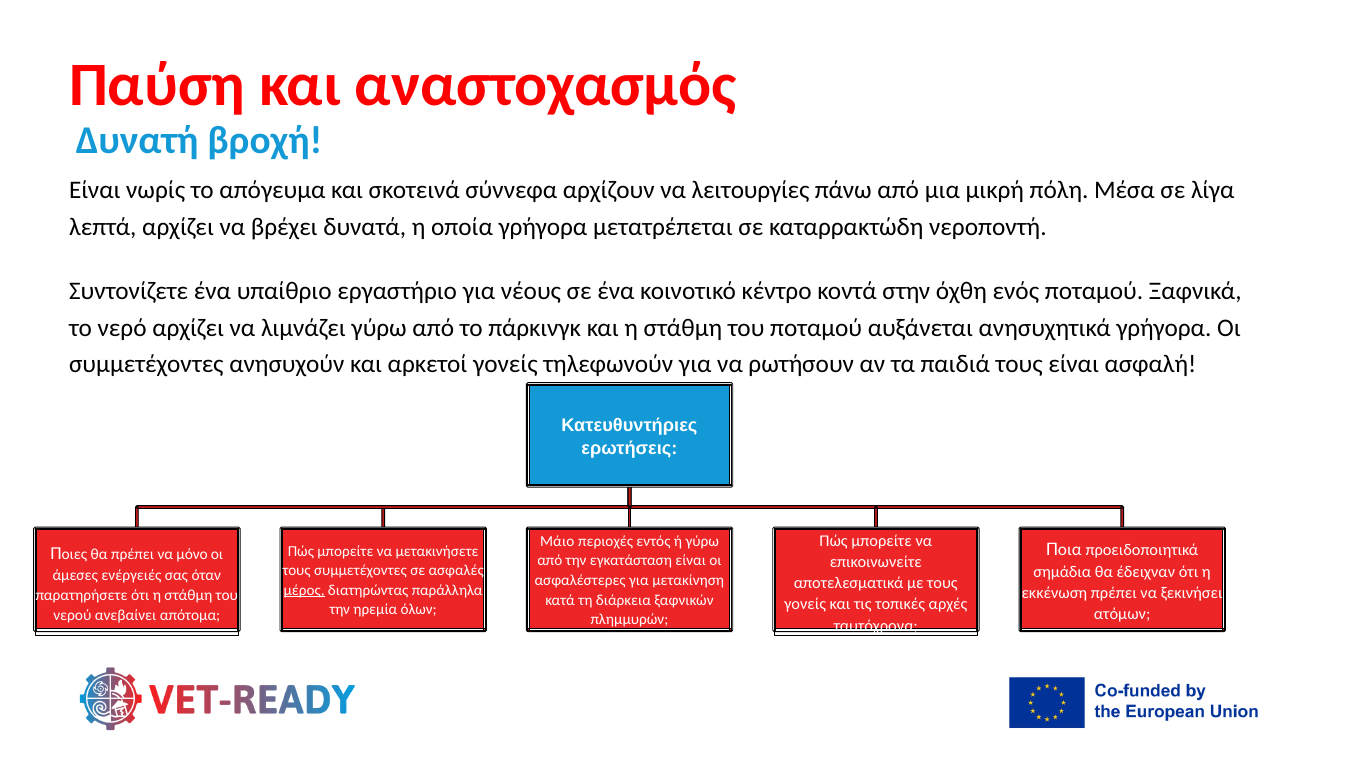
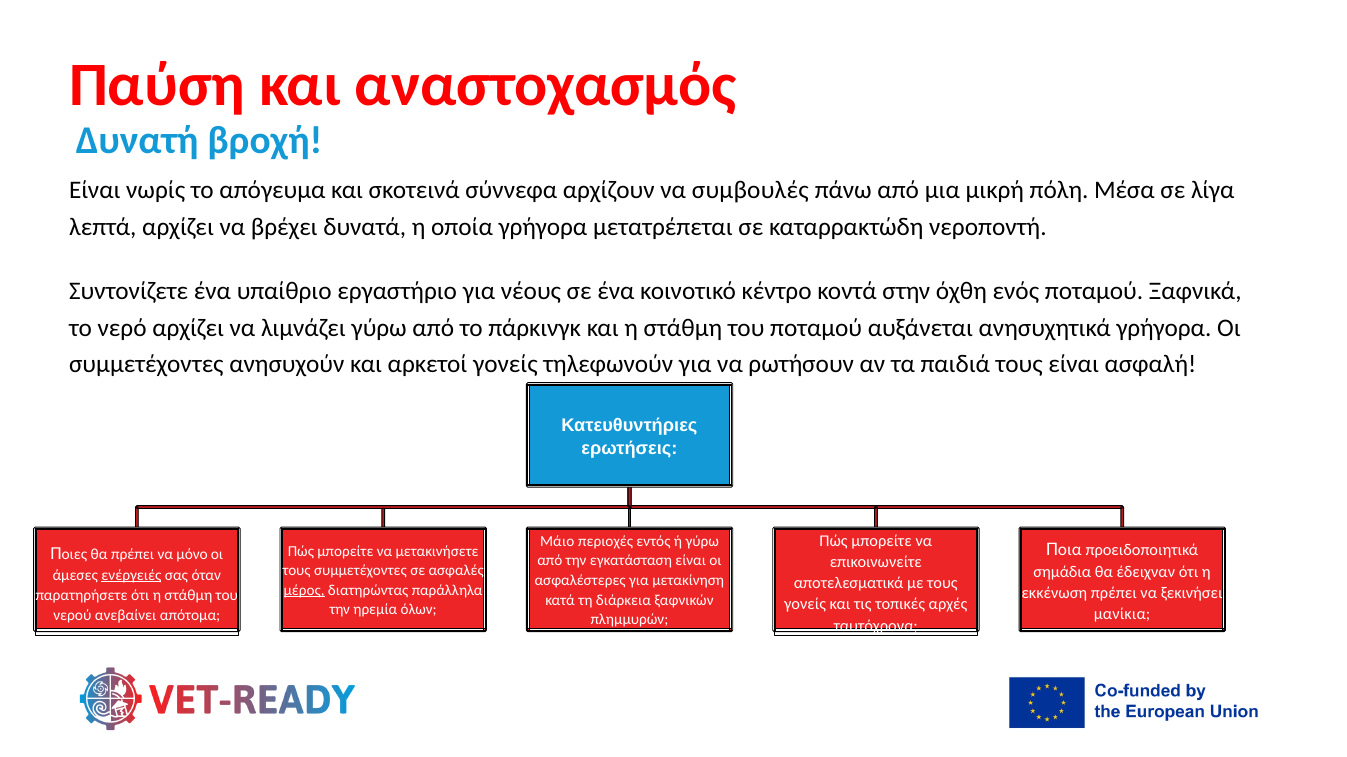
λειτουργίες: λειτουργίες -> συμβουλές (750, 191)
ενέργειές underline: none -> present (131, 576)
ατόμων: ατόμων -> μανίκια (1122, 615)
